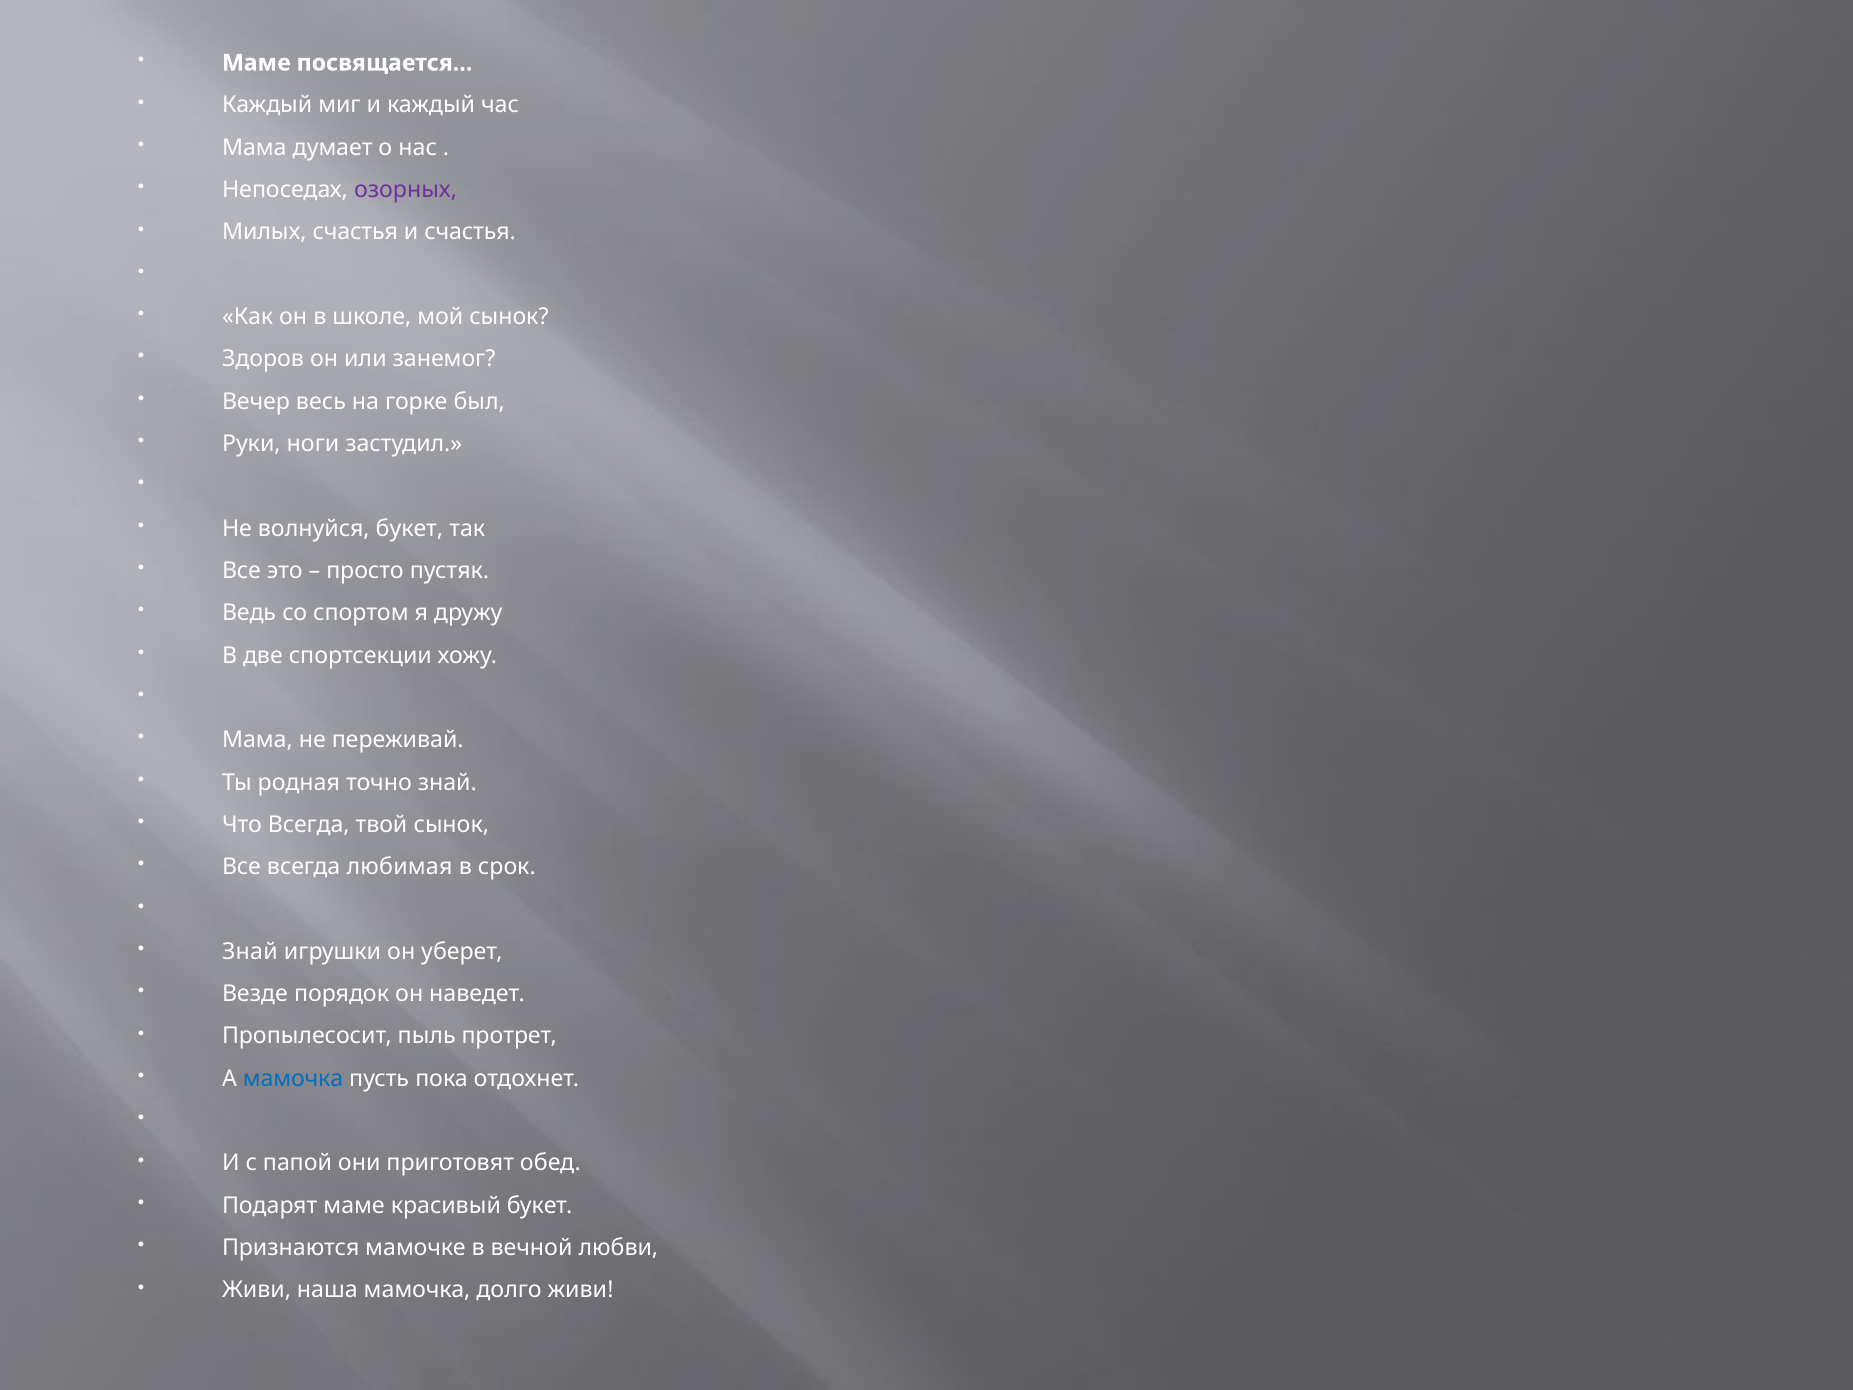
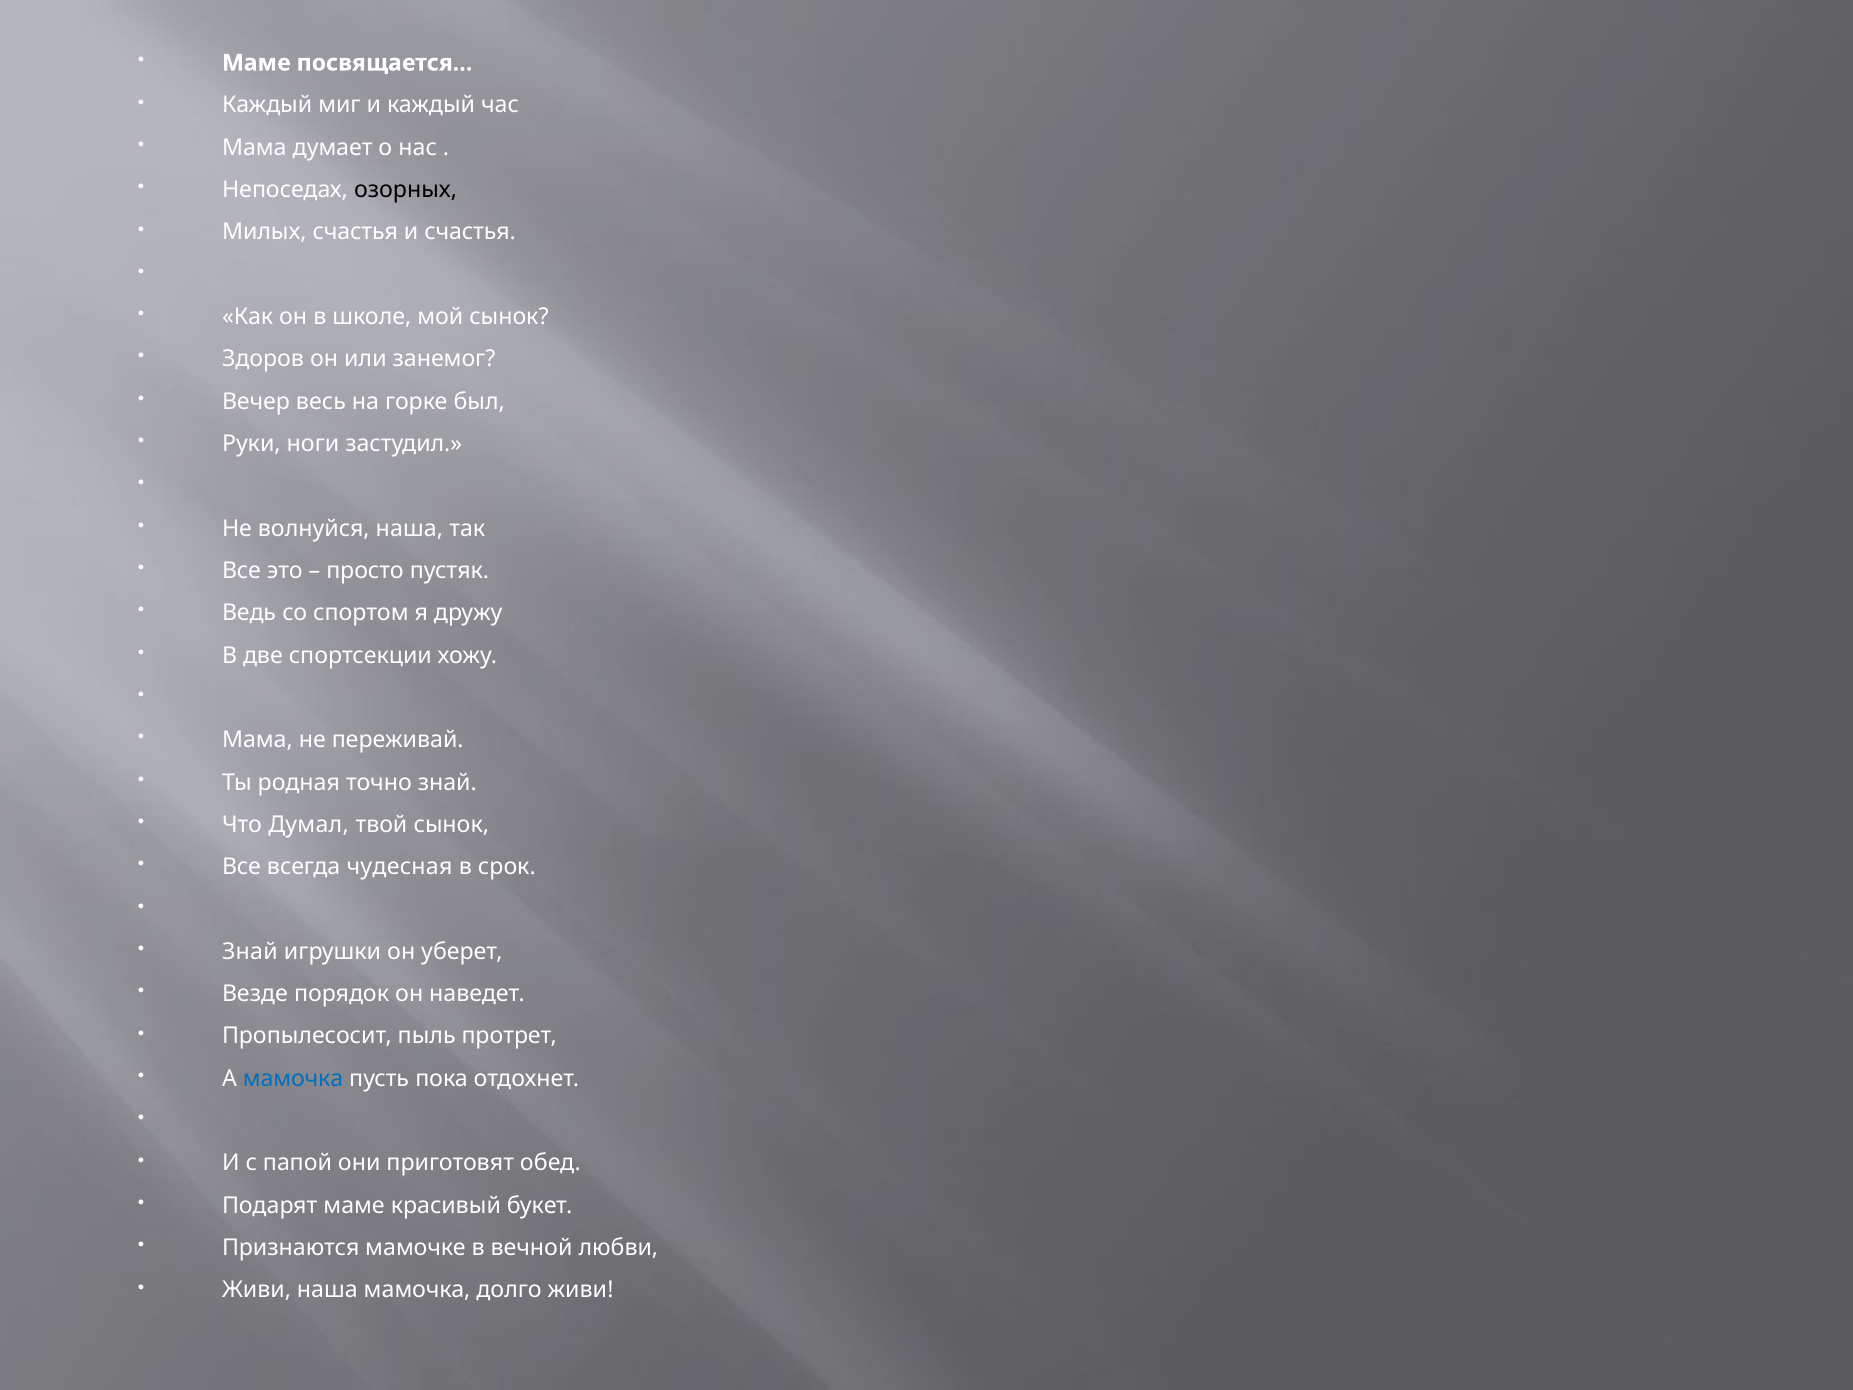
озорных colour: purple -> black (406, 190)
волнуйся букет: букет -> наша (409, 528)
Что Всегда: Всегда -> Думал (309, 825)
любимая: любимая -> чудесная (400, 867)
